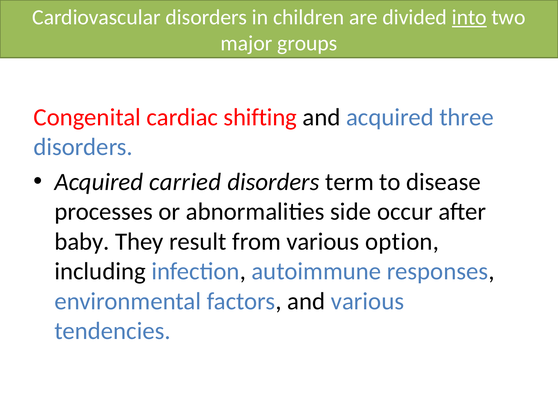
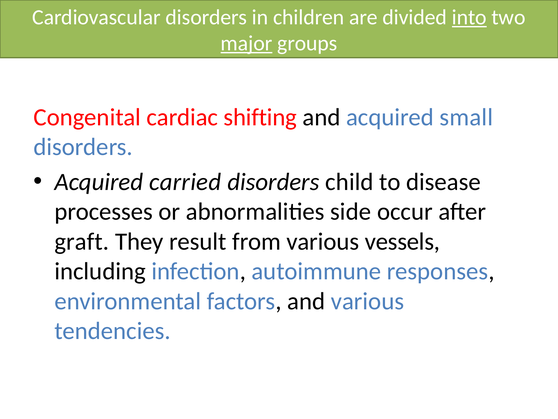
major underline: none -> present (247, 43)
three: three -> small (466, 117)
term: term -> child (349, 182)
baby: baby -> graft (82, 241)
option: option -> vessels (402, 241)
